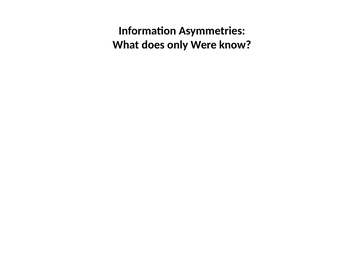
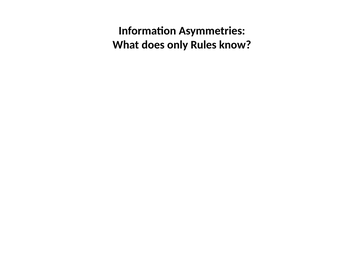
Were: Were -> Rules (204, 45)
